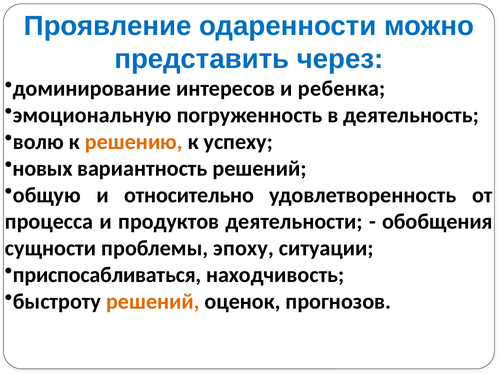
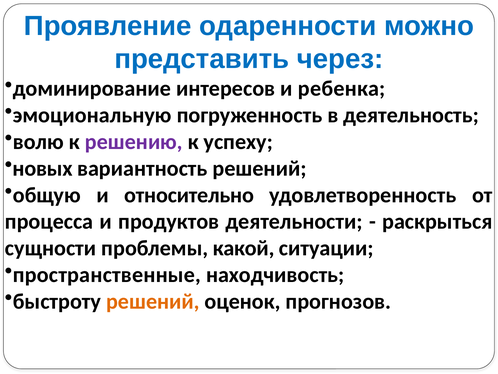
решению colour: orange -> purple (134, 142)
обобщения: обобщения -> раскрыться (437, 221)
эпоху: эпоху -> какой (244, 248)
приспосабливаться: приспосабливаться -> пространственные (107, 274)
